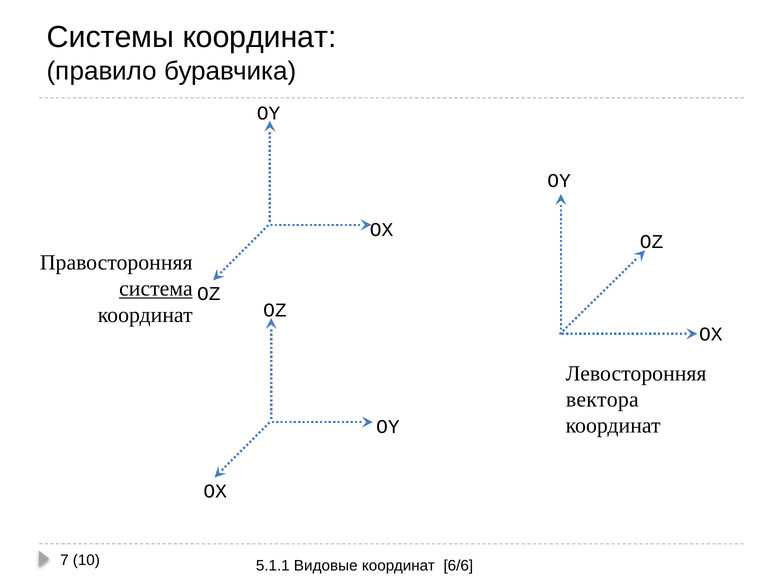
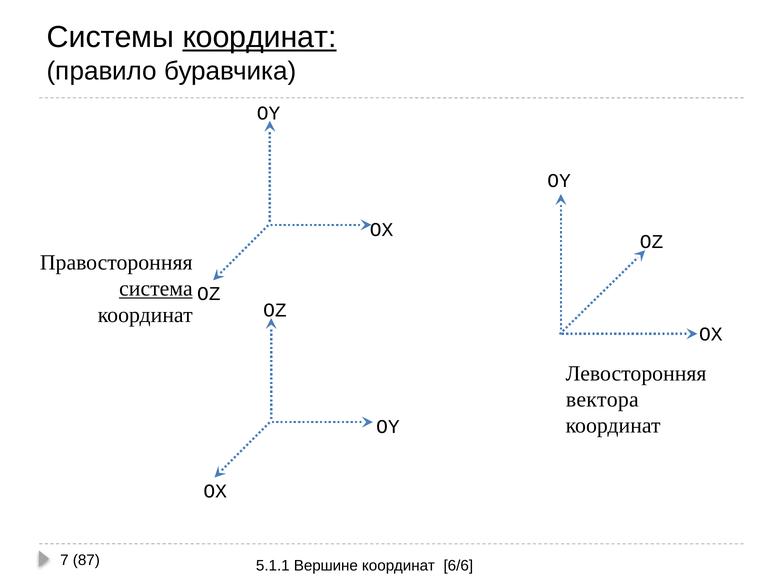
координат underline: none -> present (260, 37)
10: 10 -> 87 (86, 560)
Видовые: Видовые -> Вершине (326, 566)
